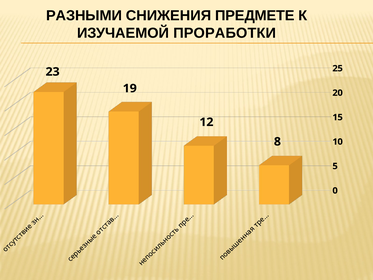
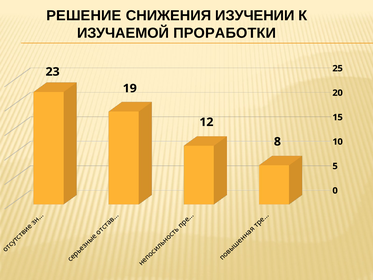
РАЗНЫМИ: РАЗНЫМИ -> РЕШЕНИЕ (84, 16)
ПРЕДМЕТЕ: ПРЕДМЕТЕ -> ИЗУЧЕНИИ (255, 16)
